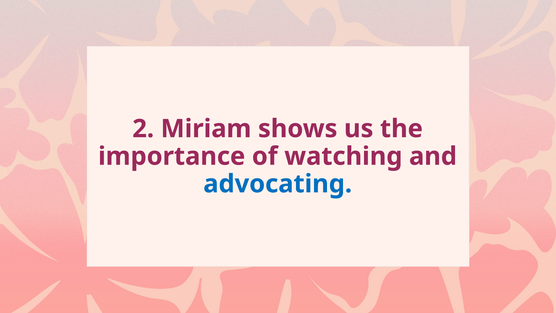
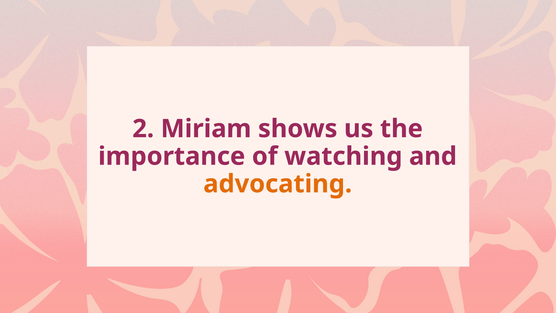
advocating colour: blue -> orange (278, 184)
